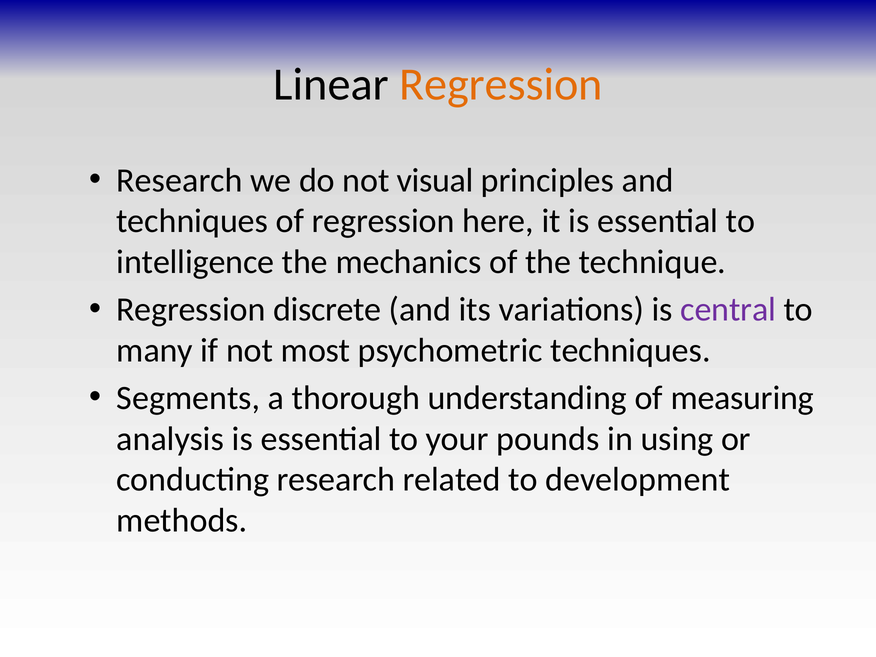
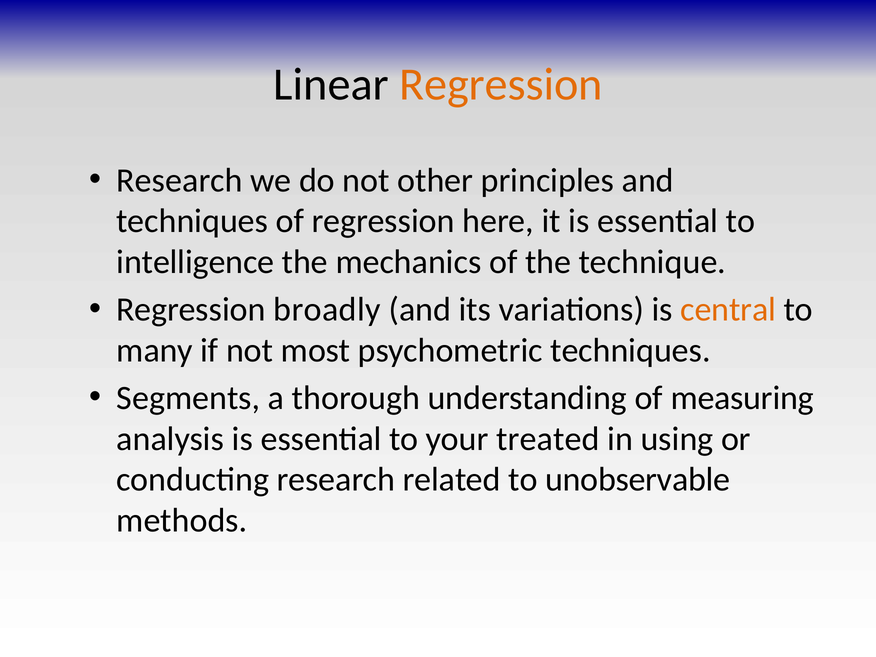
visual: visual -> other (435, 180)
discrete: discrete -> broadly (327, 310)
central colour: purple -> orange (728, 310)
pounds: pounds -> treated (548, 439)
development: development -> unobservable (638, 480)
